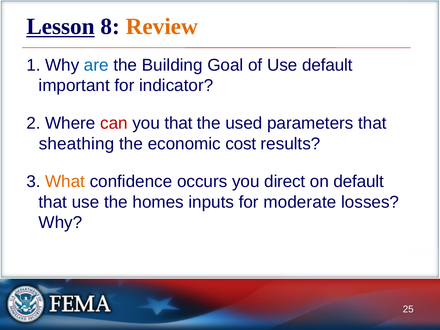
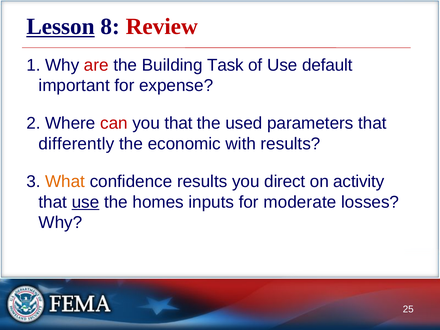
Review colour: orange -> red (162, 27)
are colour: blue -> red (96, 65)
Goal: Goal -> Task (225, 65)
indicator: indicator -> expense (176, 86)
sheathing: sheathing -> differently (77, 144)
cost: cost -> with (241, 144)
confidence occurs: occurs -> results (202, 181)
on default: default -> activity (359, 181)
use underline: none -> present (86, 202)
